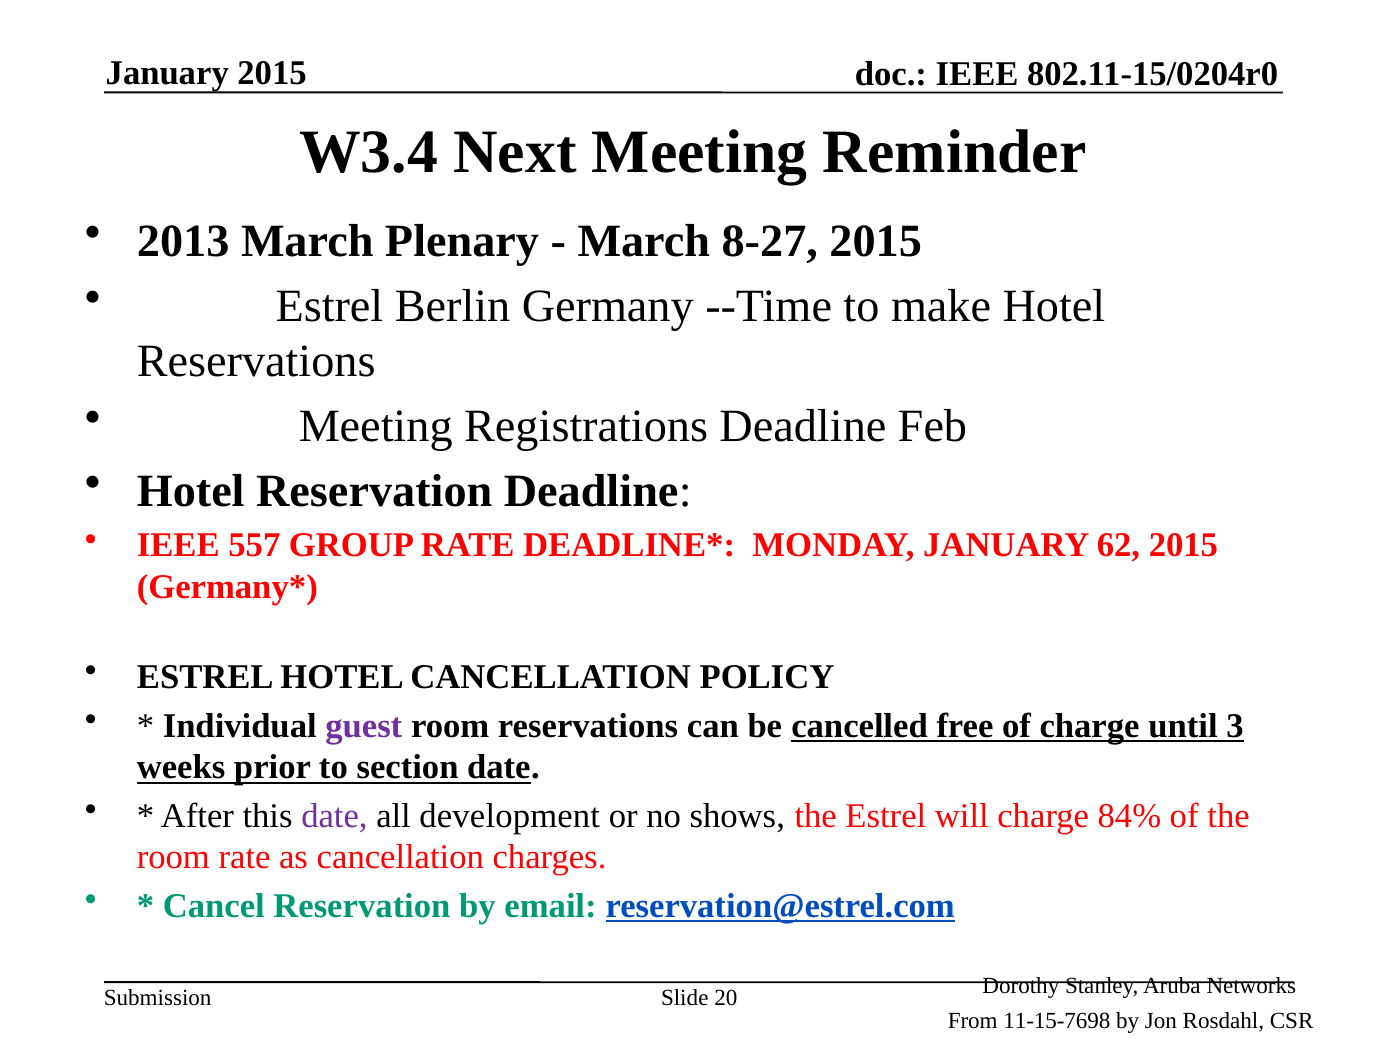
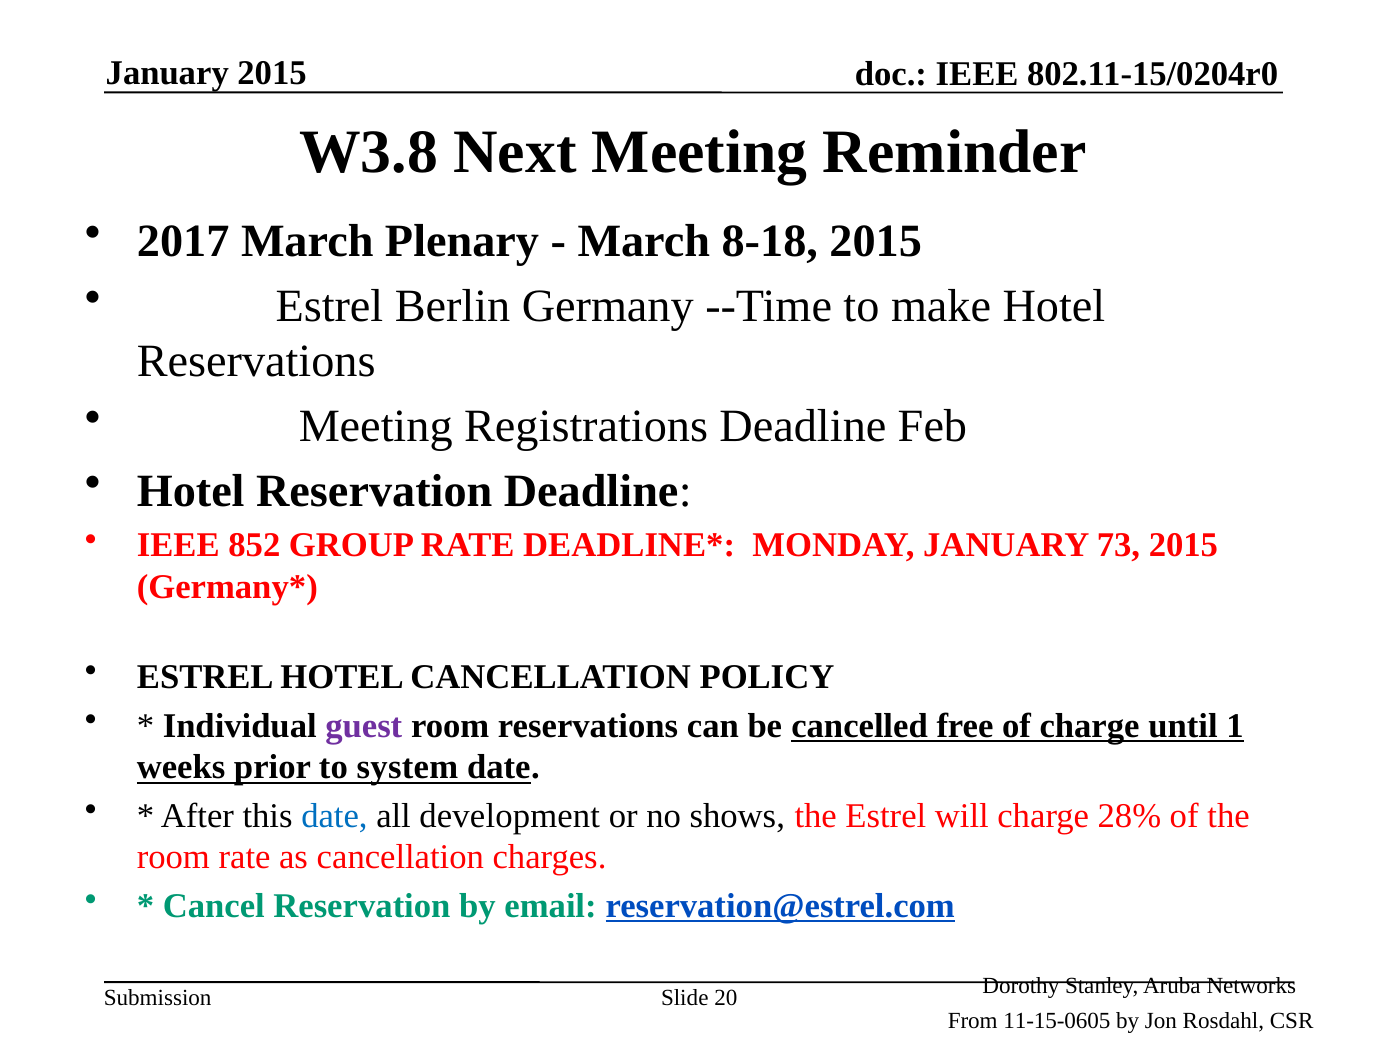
W3.4: W3.4 -> W3.8 (369, 152)
2013: 2013 -> 2017 (183, 241)
8-27: 8-27 -> 8-18 (770, 241)
557: 557 -> 852 (254, 546)
62: 62 -> 73 (1118, 546)
3: 3 -> 1 (1235, 726)
section: section -> system (407, 768)
date colour: purple -> blue (334, 816)
84%: 84% -> 28% (1129, 816)
11-15-7698: 11-15-7698 -> 11-15-0605 (1057, 1021)
